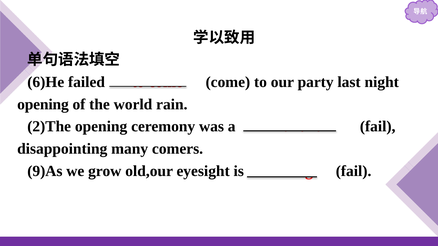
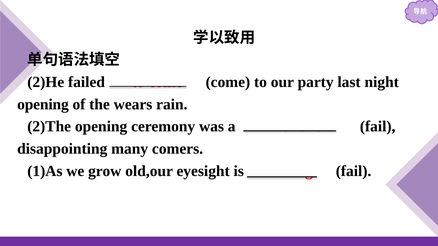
6)He: 6)He -> 2)He (46, 82)
world: world -> wears (133, 104)
9)As: 9)As -> 1)As (45, 171)
